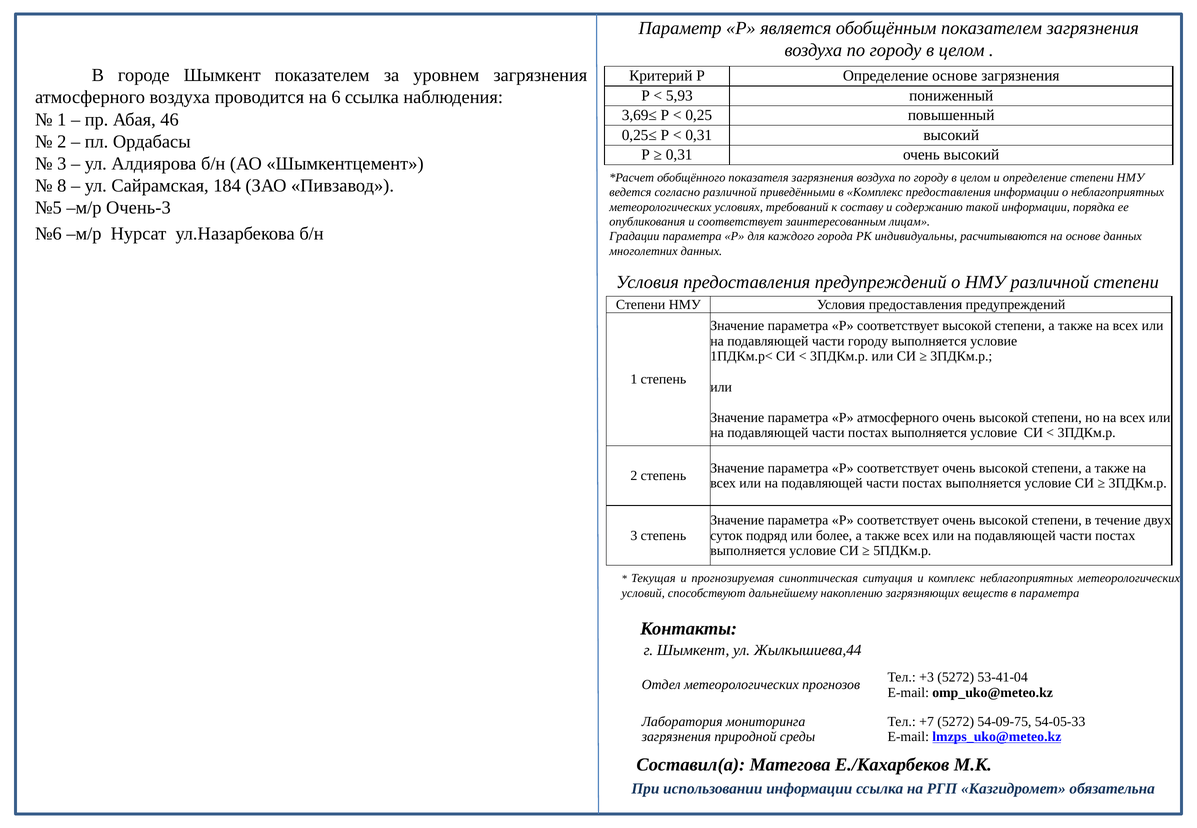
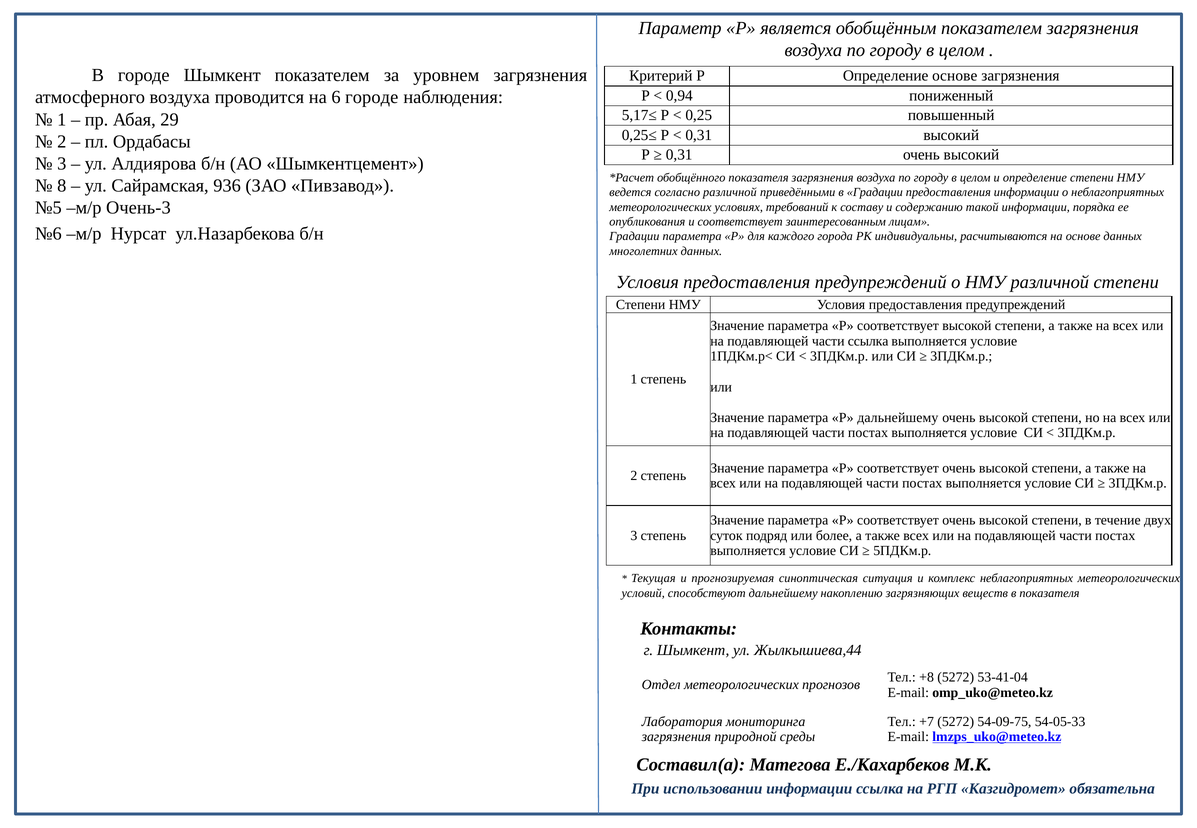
5,93: 5,93 -> 0,94 (679, 96)
6 ссылка: ссылка -> городе (372, 97)
3,69≤: 3,69≤ -> 5,17≤ (639, 115)
46: 46 -> 29 (170, 120)
184: 184 -> 936 (227, 186)
в Комплекс: Комплекс -> Градации (875, 192)
части городу: городу -> ссылка (868, 341)
Р атмосферного: атмосферного -> дальнейшему (898, 418)
в параметра: параметра -> показателя (1050, 594)
+3: +3 -> +8 (927, 678)
